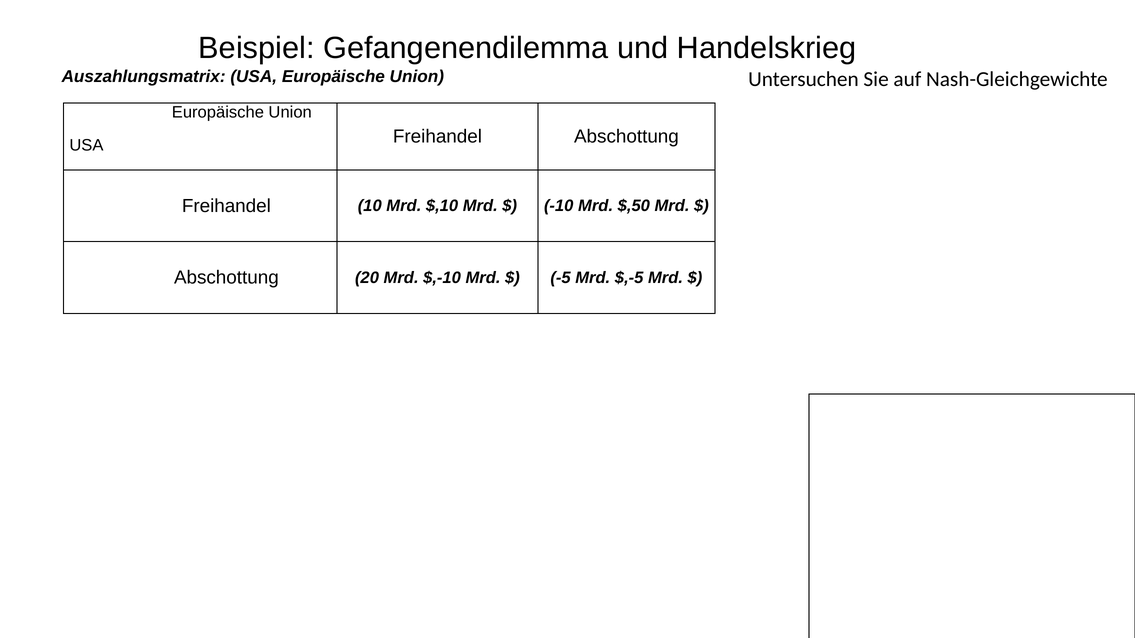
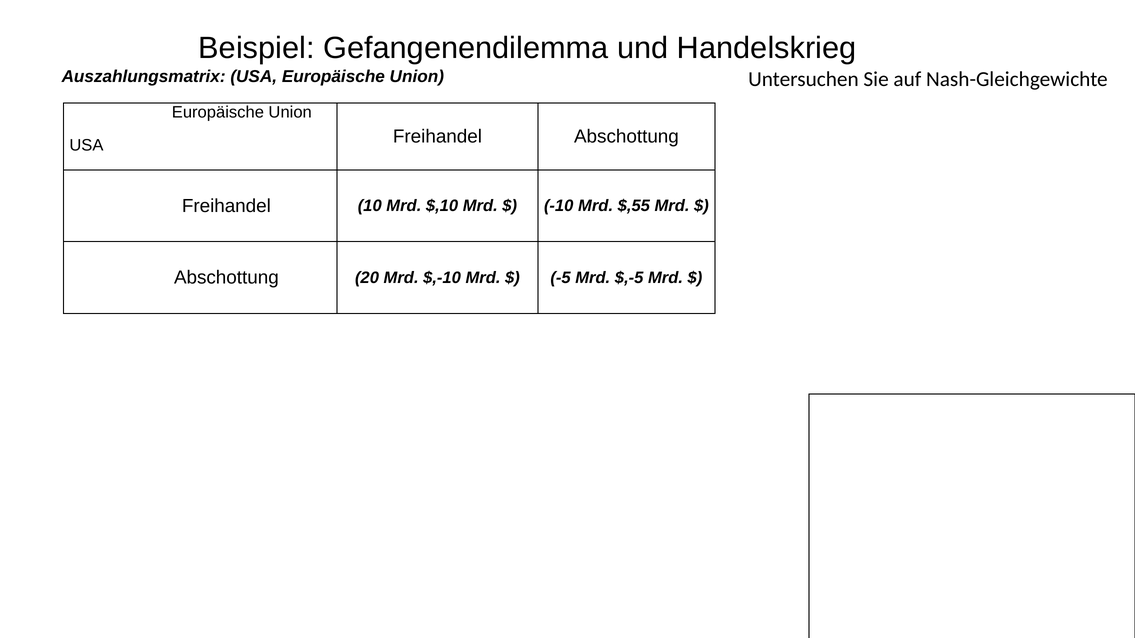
$,50: $,50 -> $,55 (634, 206)
